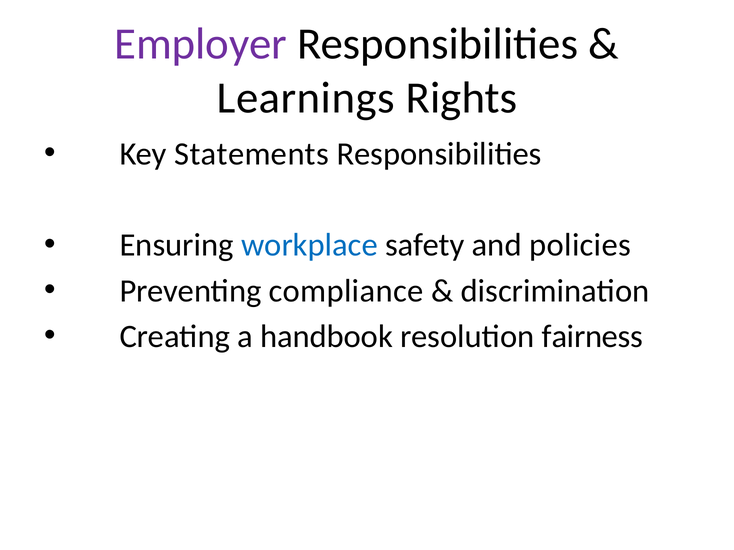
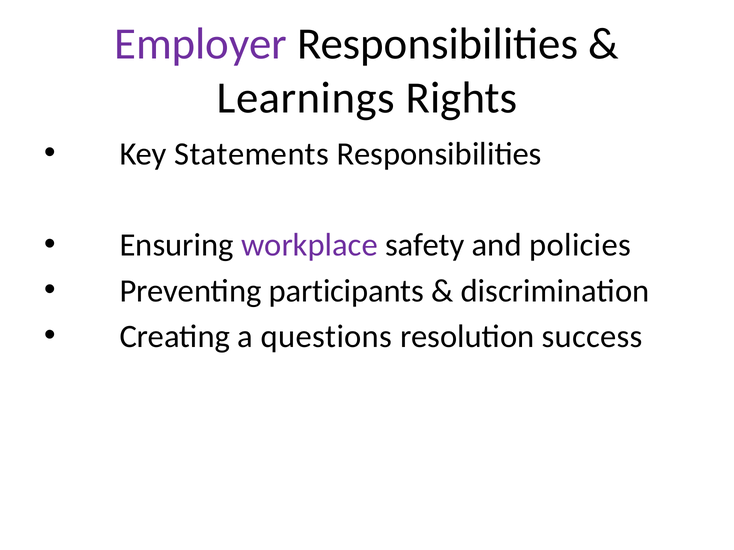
workplace colour: blue -> purple (310, 245)
compliance: compliance -> participants (346, 291)
handbook: handbook -> questions (326, 337)
fairness: fairness -> success (592, 337)
